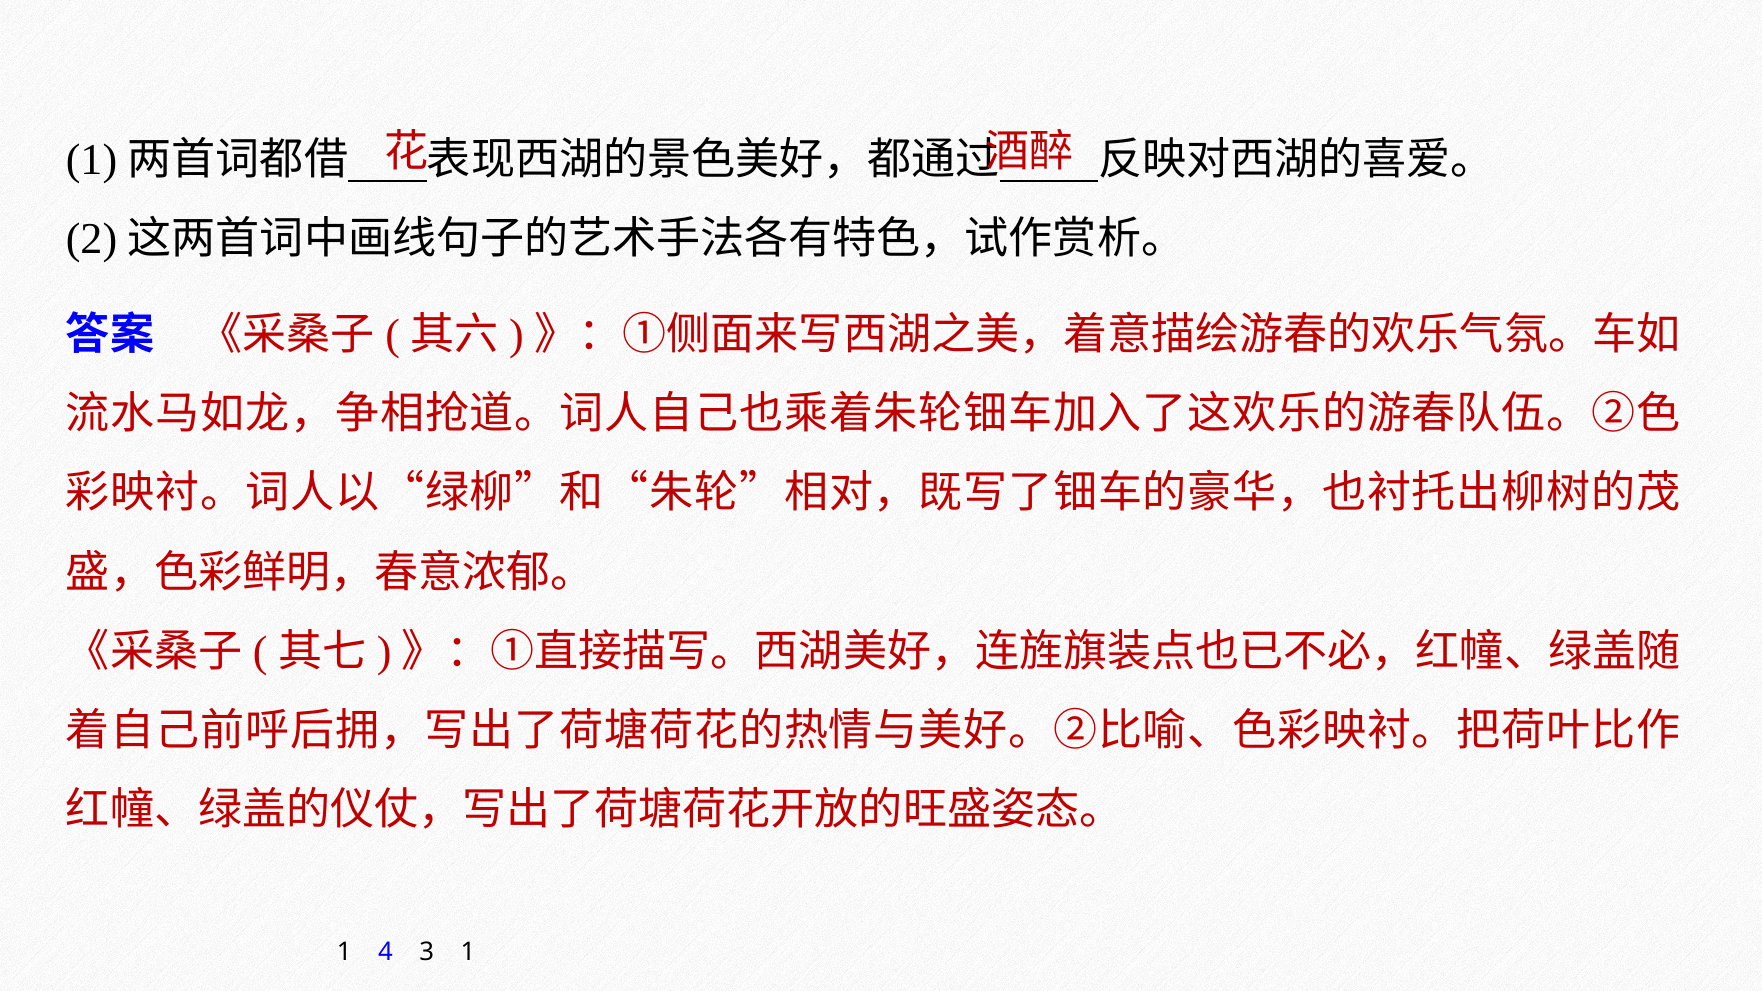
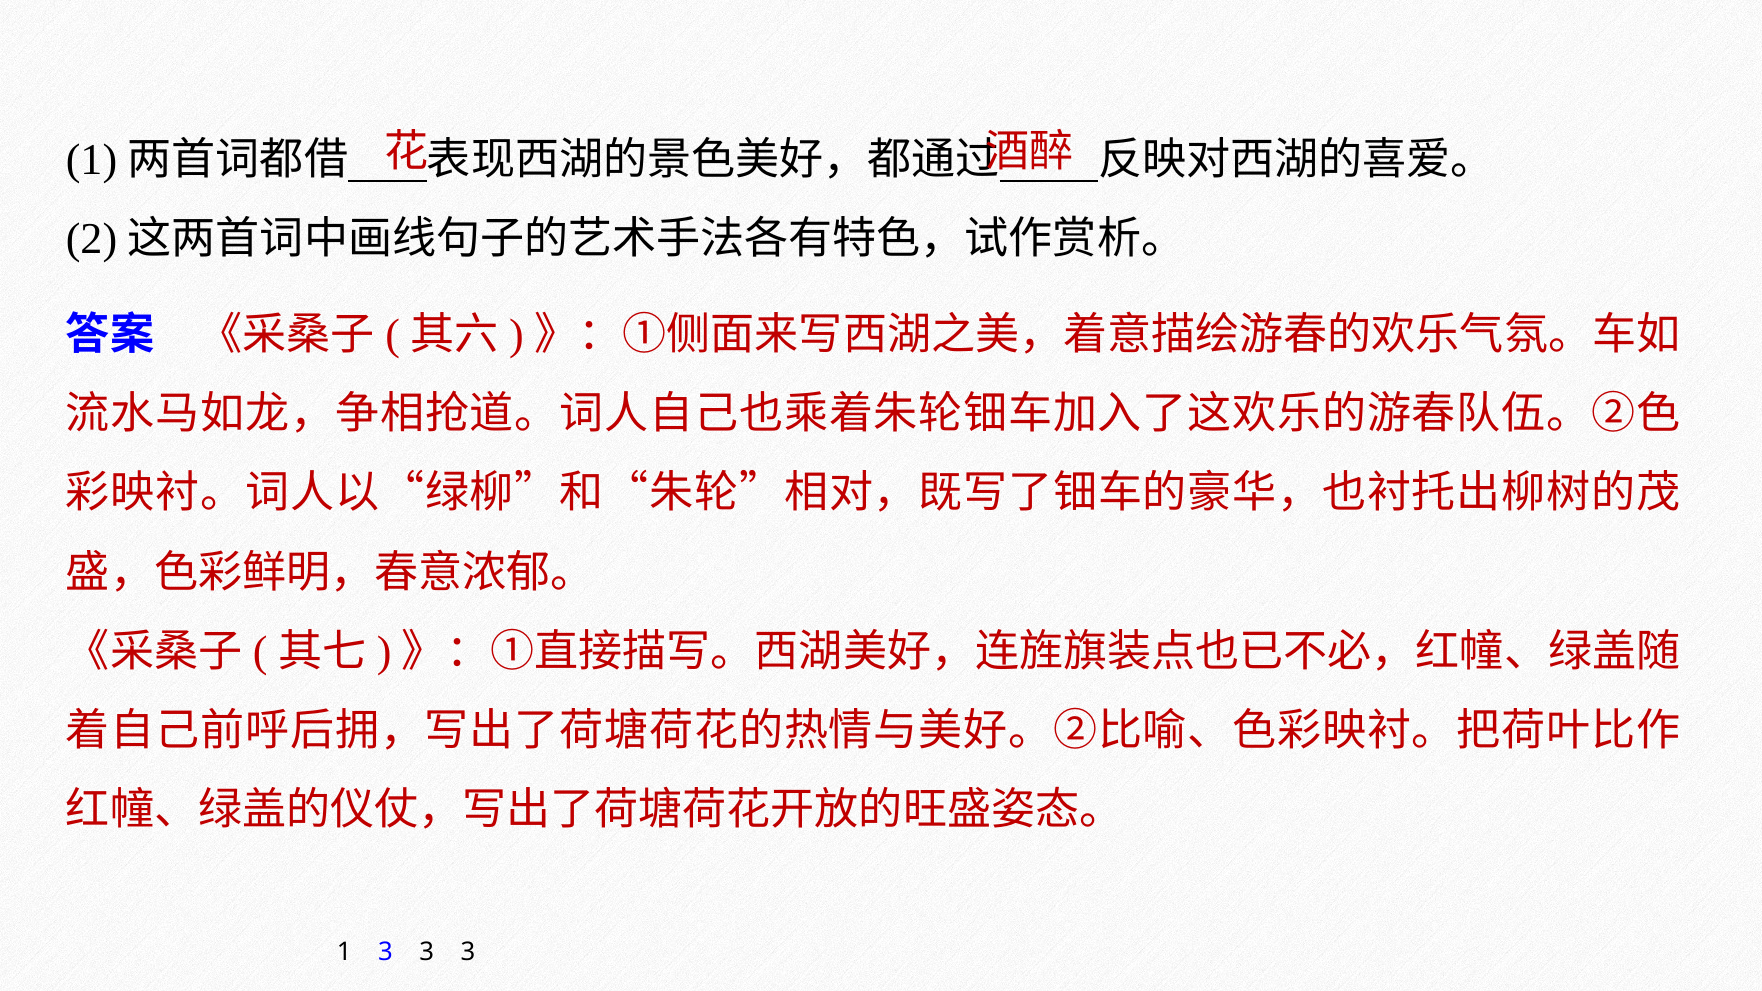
1 4: 4 -> 3 (385, 953)
1: 1 -> 3 (468, 953)
